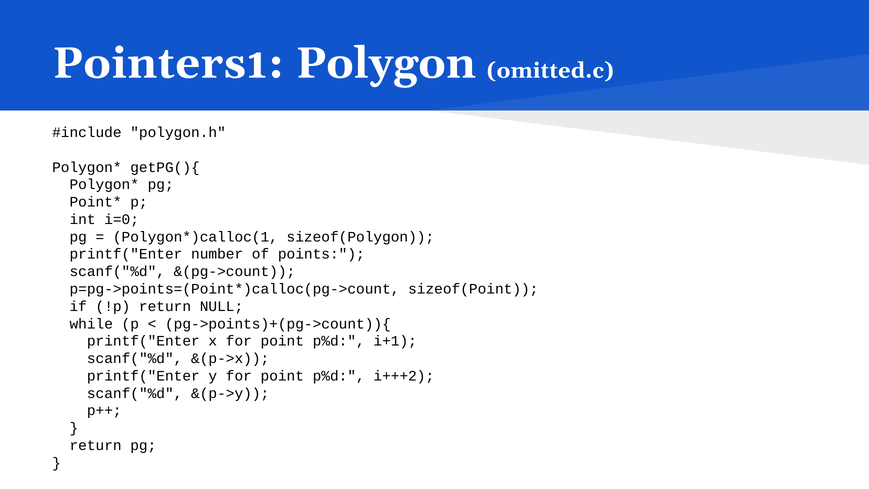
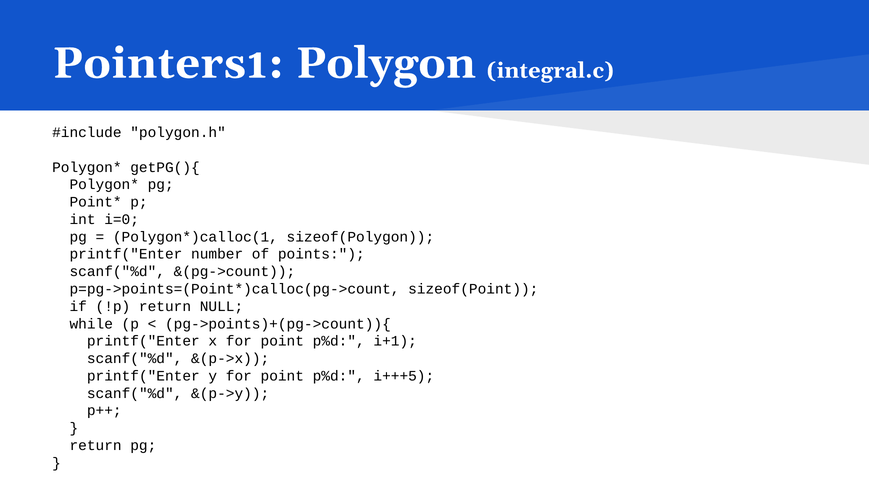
omitted.c: omitted.c -> integral.c (550, 70)
i+++2: i+++2 -> i+++5 (404, 376)
